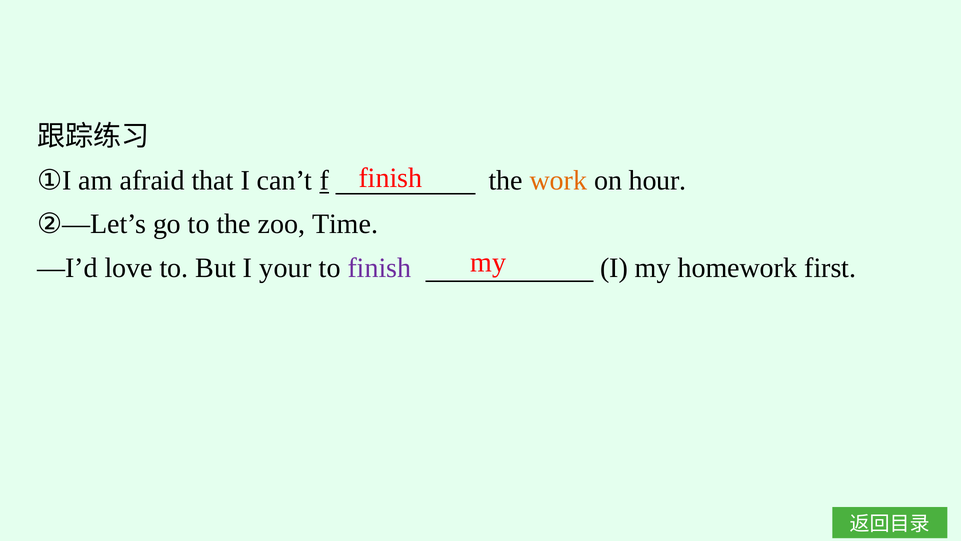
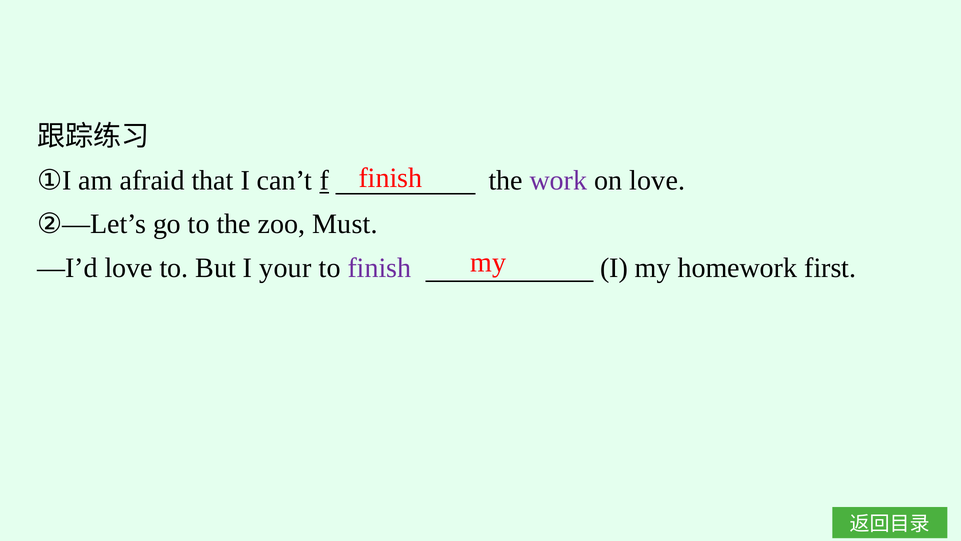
work colour: orange -> purple (558, 180)
on hour: hour -> love (657, 180)
Time: Time -> Must (345, 224)
